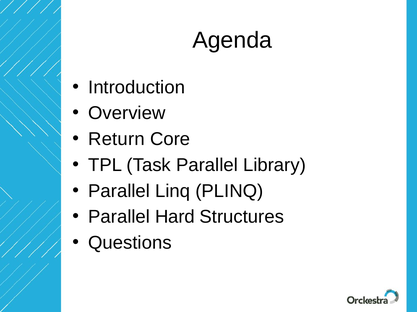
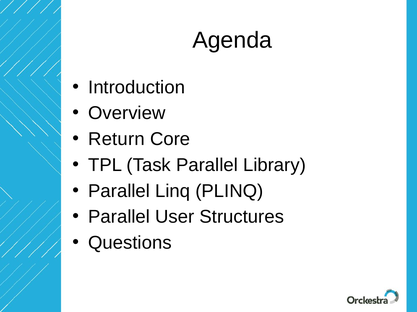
Hard: Hard -> User (175, 217)
